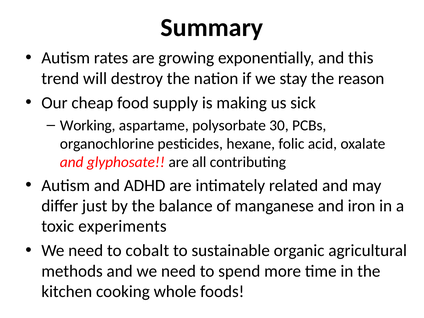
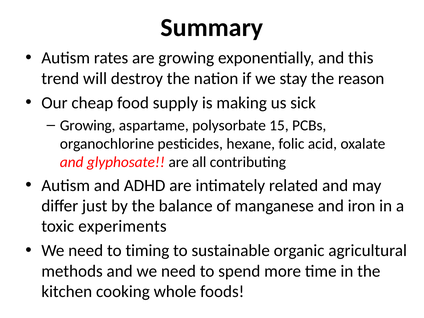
Working: Working -> Growing (88, 125)
30: 30 -> 15 (279, 125)
cobalt: cobalt -> timing (147, 251)
